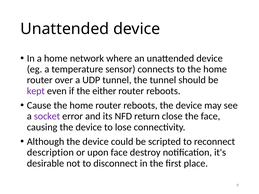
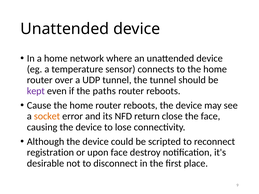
either: either -> paths (104, 91)
socket colour: purple -> orange (47, 116)
description: description -> registration (50, 153)
